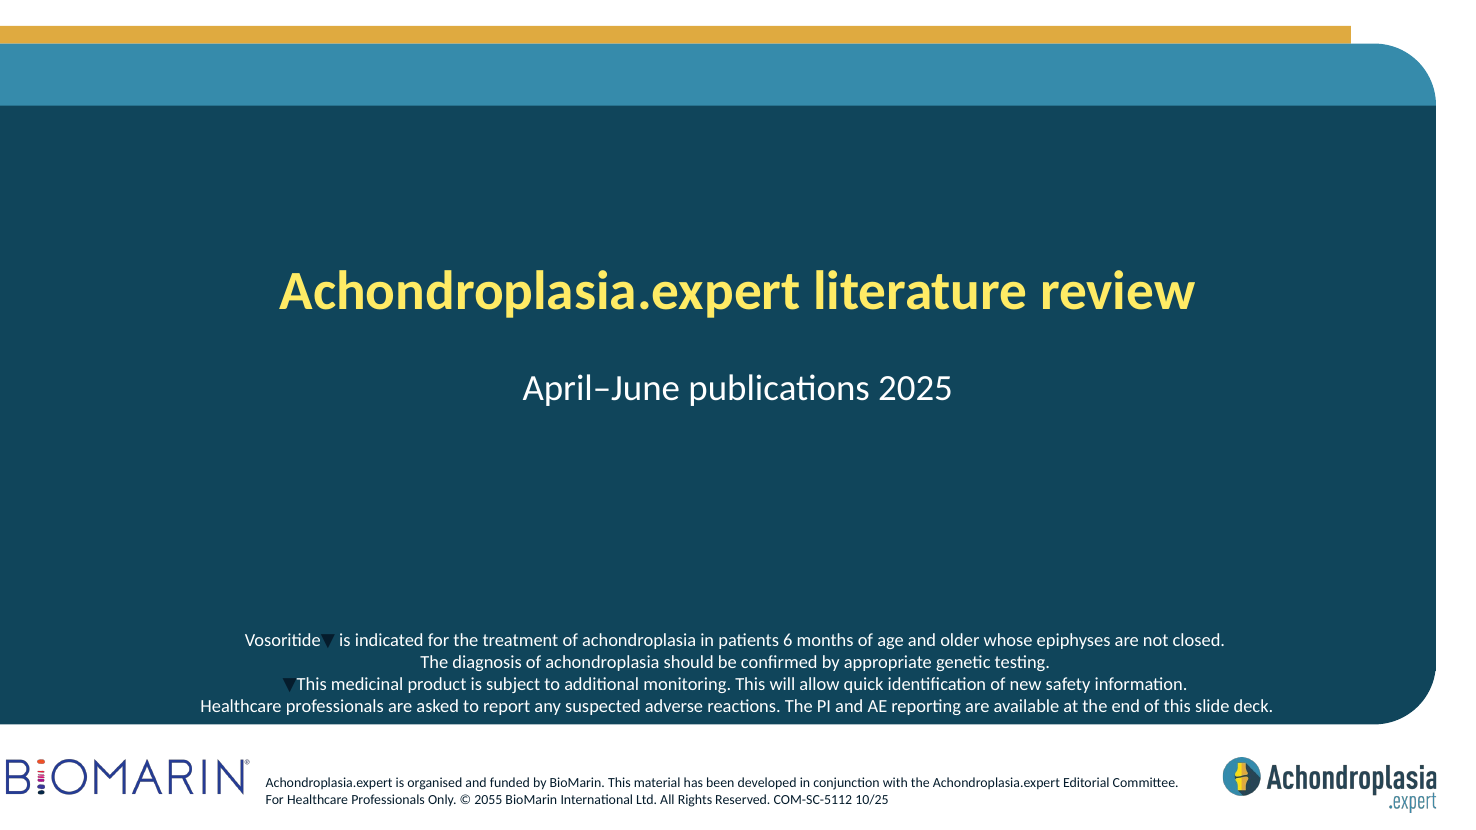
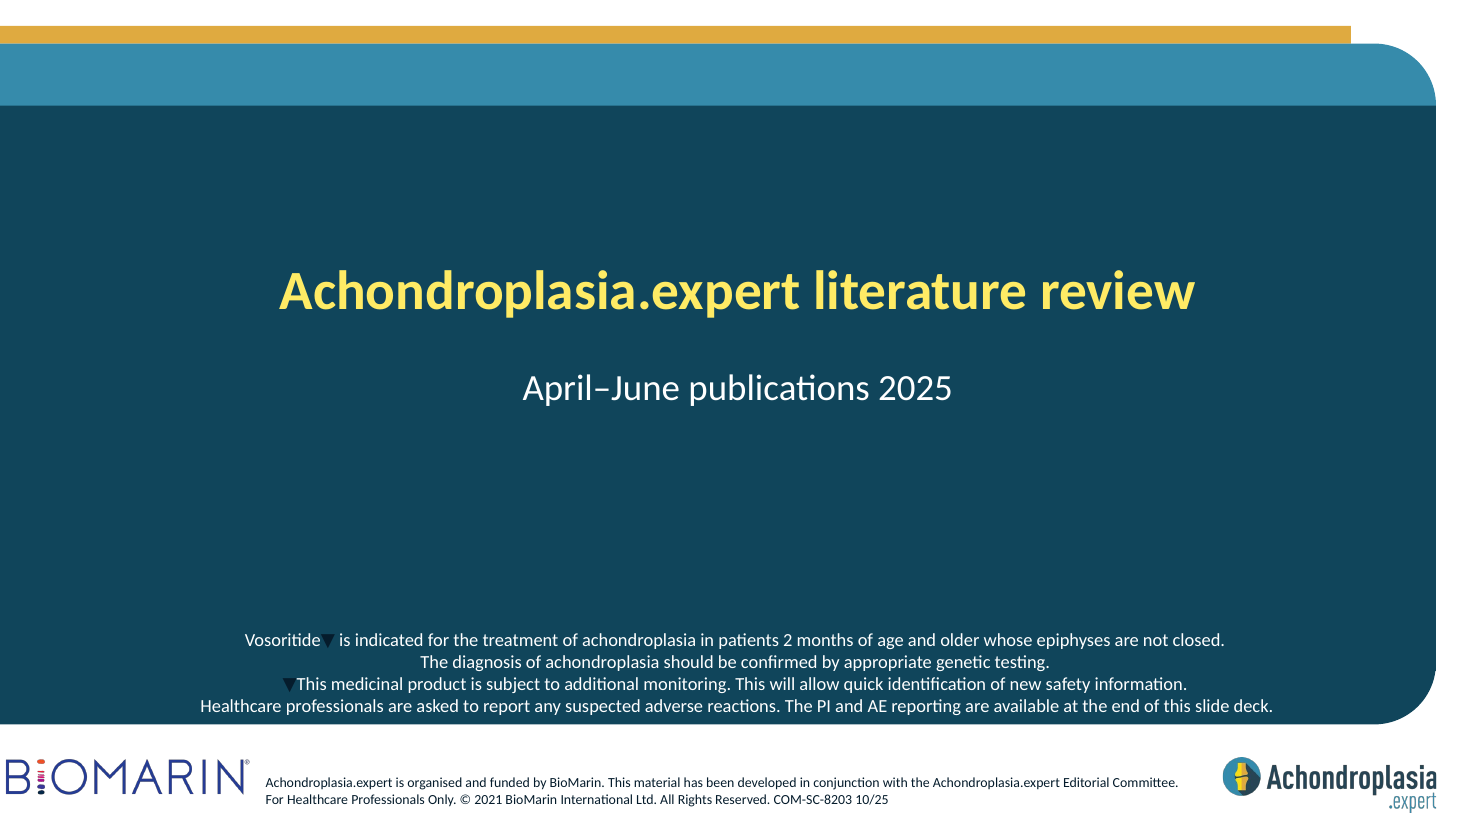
6: 6 -> 2 (788, 640)
2055: 2055 -> 2021 (488, 800)
COM-SC-5112: COM-SC-5112 -> COM-SC-8203 (813, 800)
